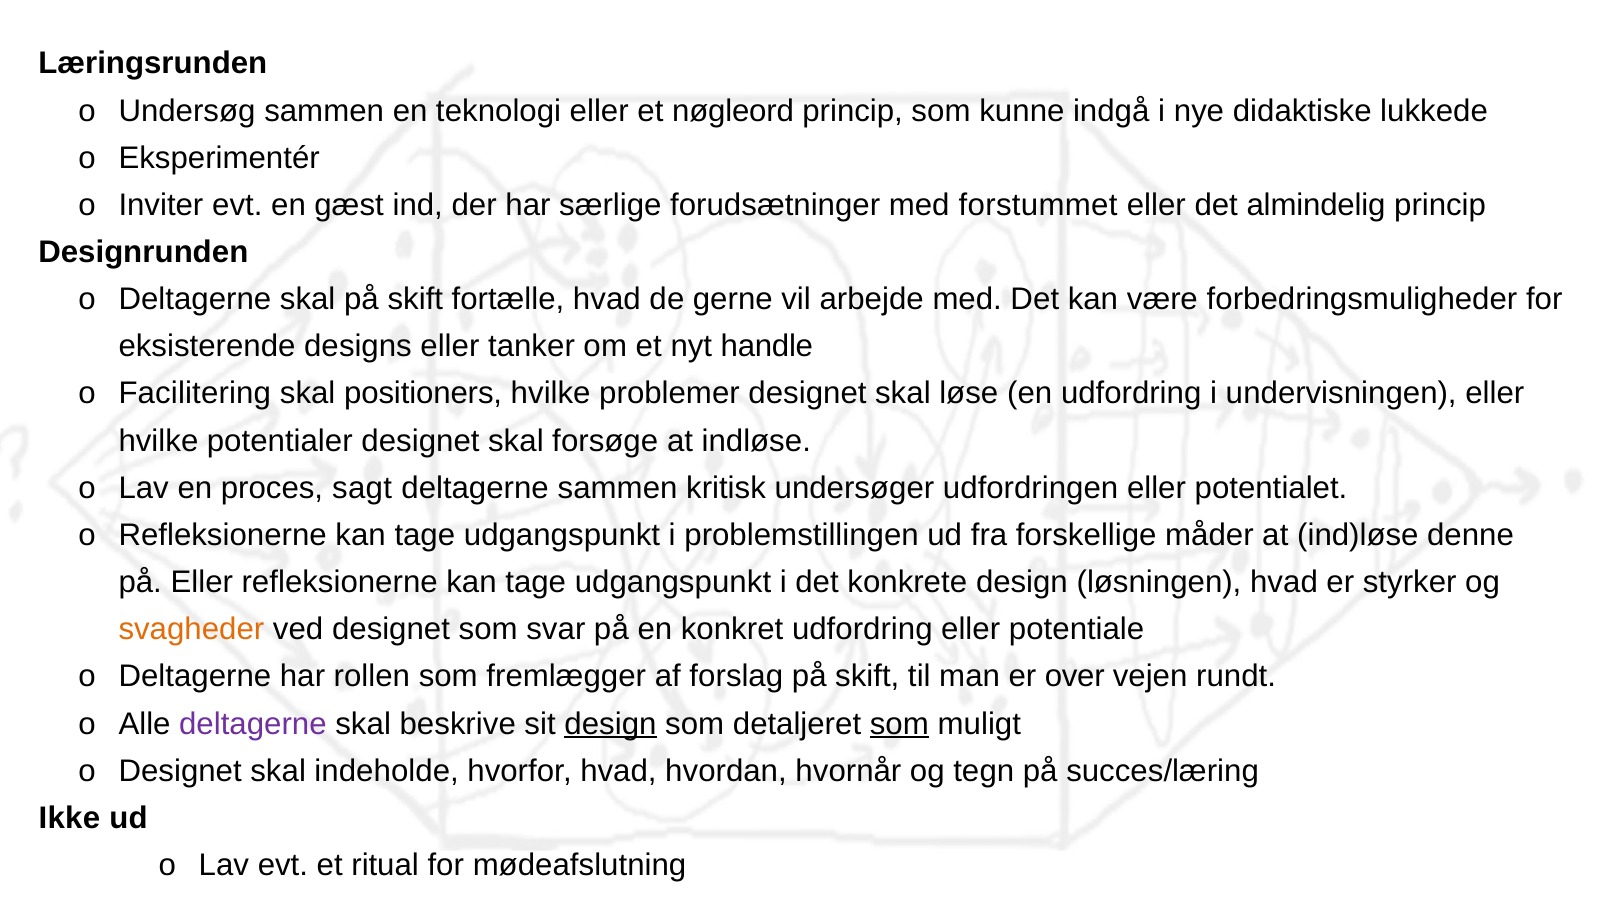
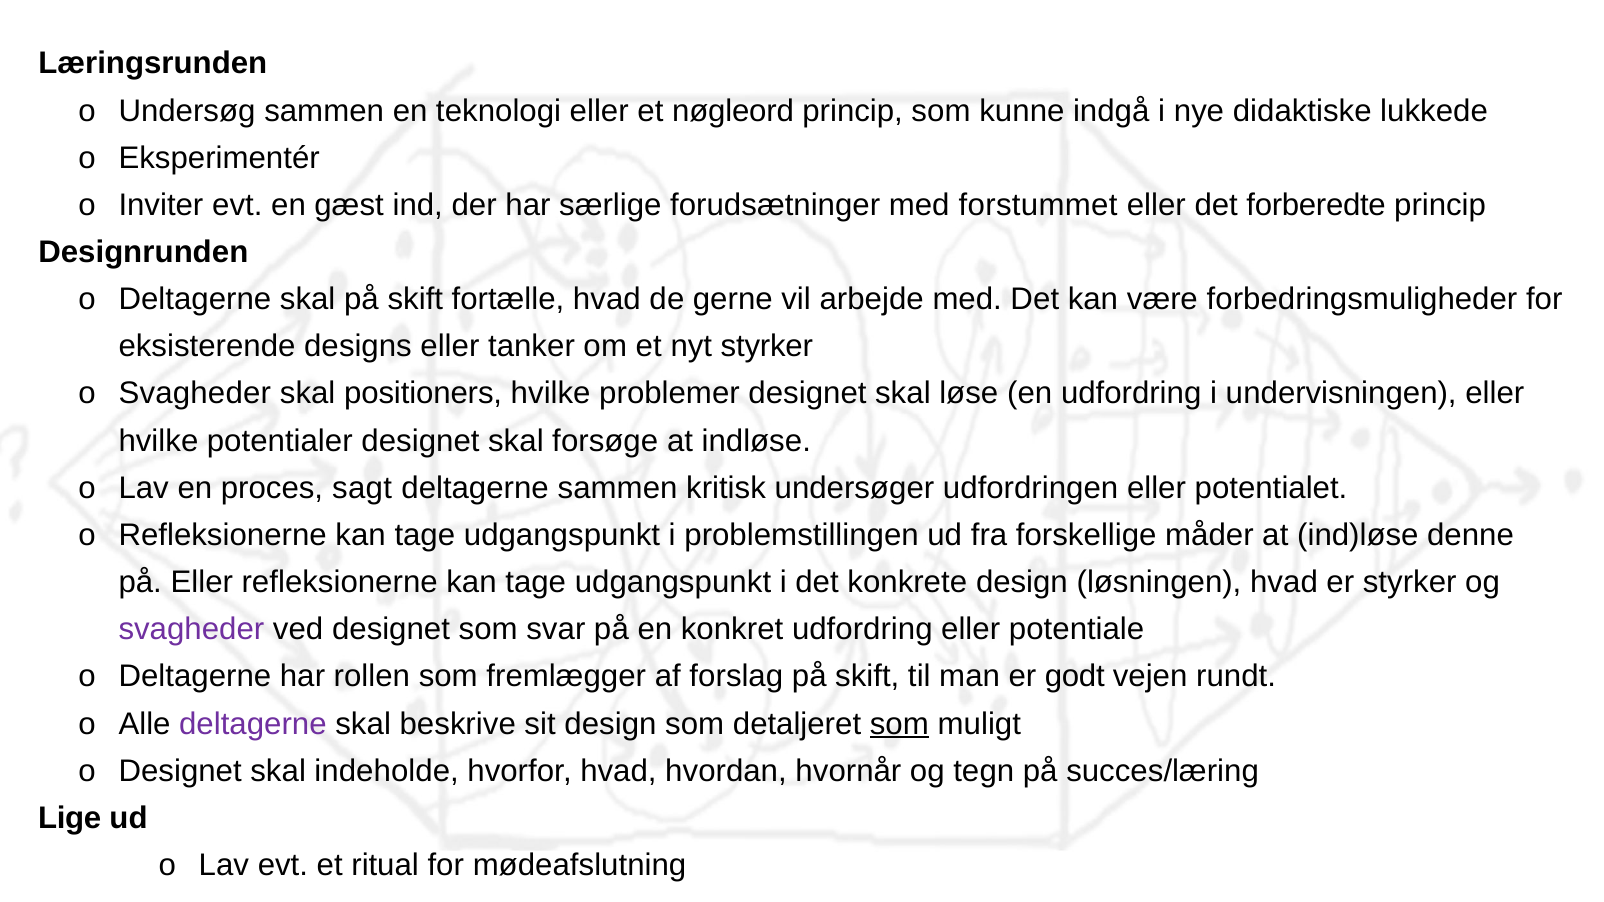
almindelig: almindelig -> forberedte (1316, 205)
nyt handle: handle -> styrker (767, 347)
o Facilitering: Facilitering -> Svagheder (195, 394)
svagheder colour: orange -> purple (191, 630)
over: over -> godt (1075, 677)
design underline: present -> none (611, 724)
Ikke: Ikke -> Lige (70, 818)
